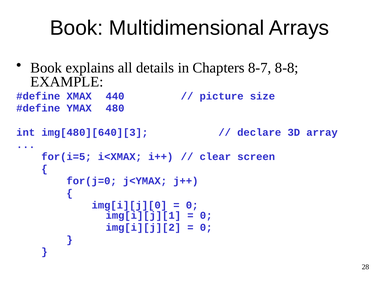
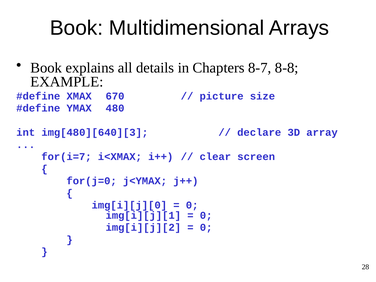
440: 440 -> 670 (115, 96)
for(i=5: for(i=5 -> for(i=7 (66, 157)
